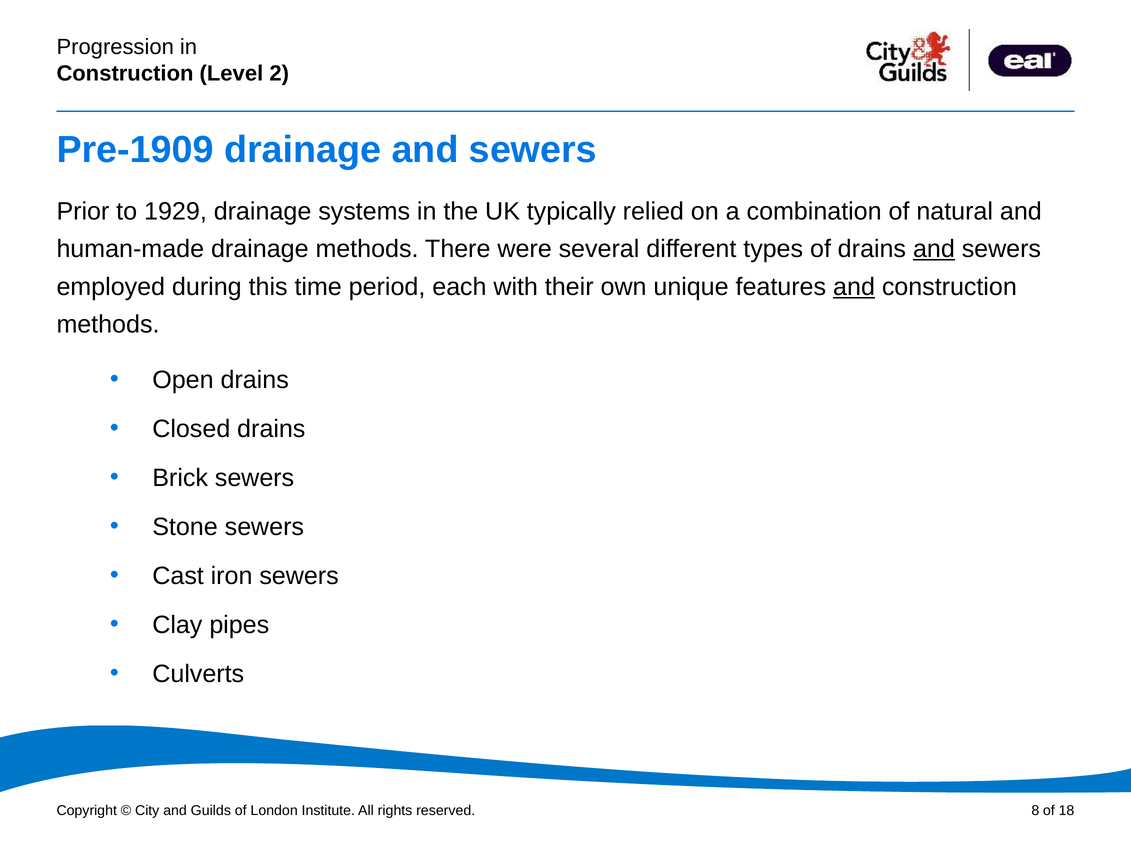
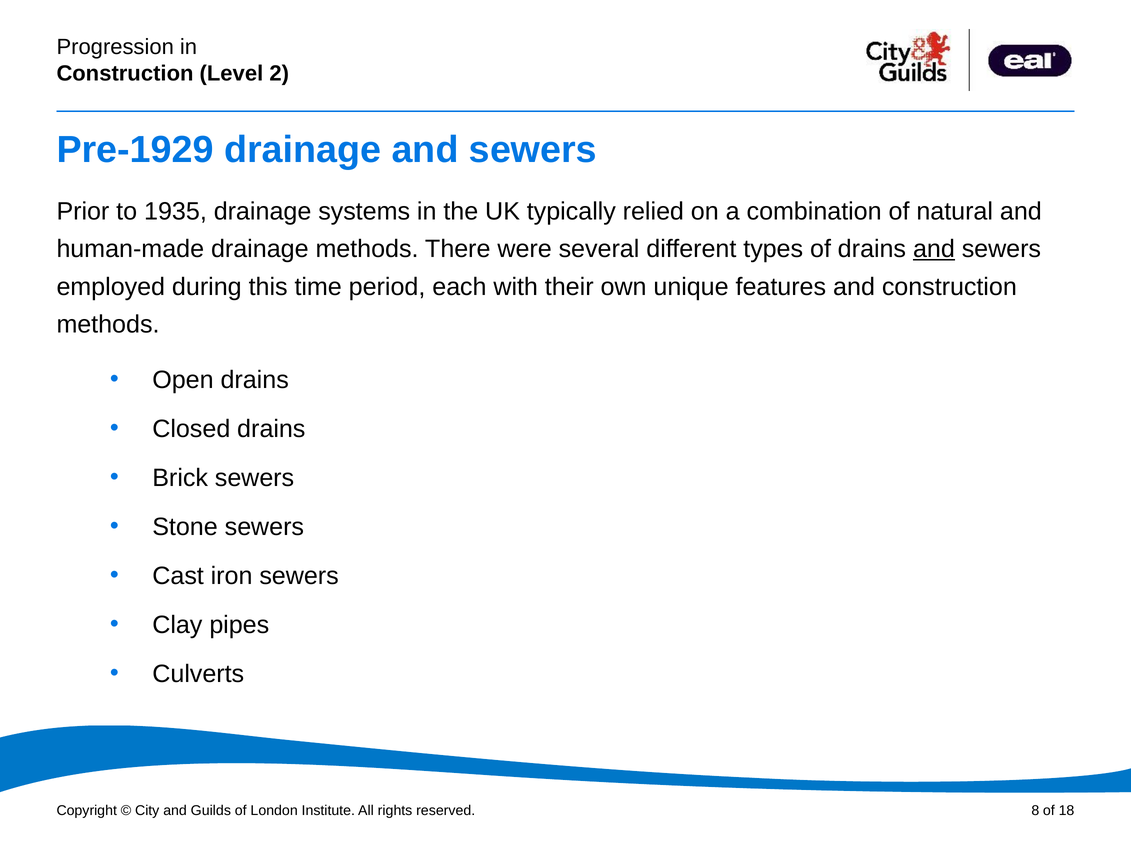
Pre-1909: Pre-1909 -> Pre-1929 (135, 150)
1929: 1929 -> 1935 (175, 211)
and underline: present -> none (854, 287)
